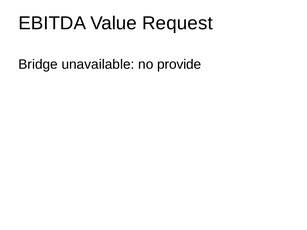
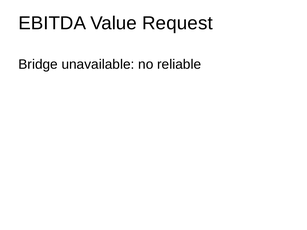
provide: provide -> reliable (179, 64)
